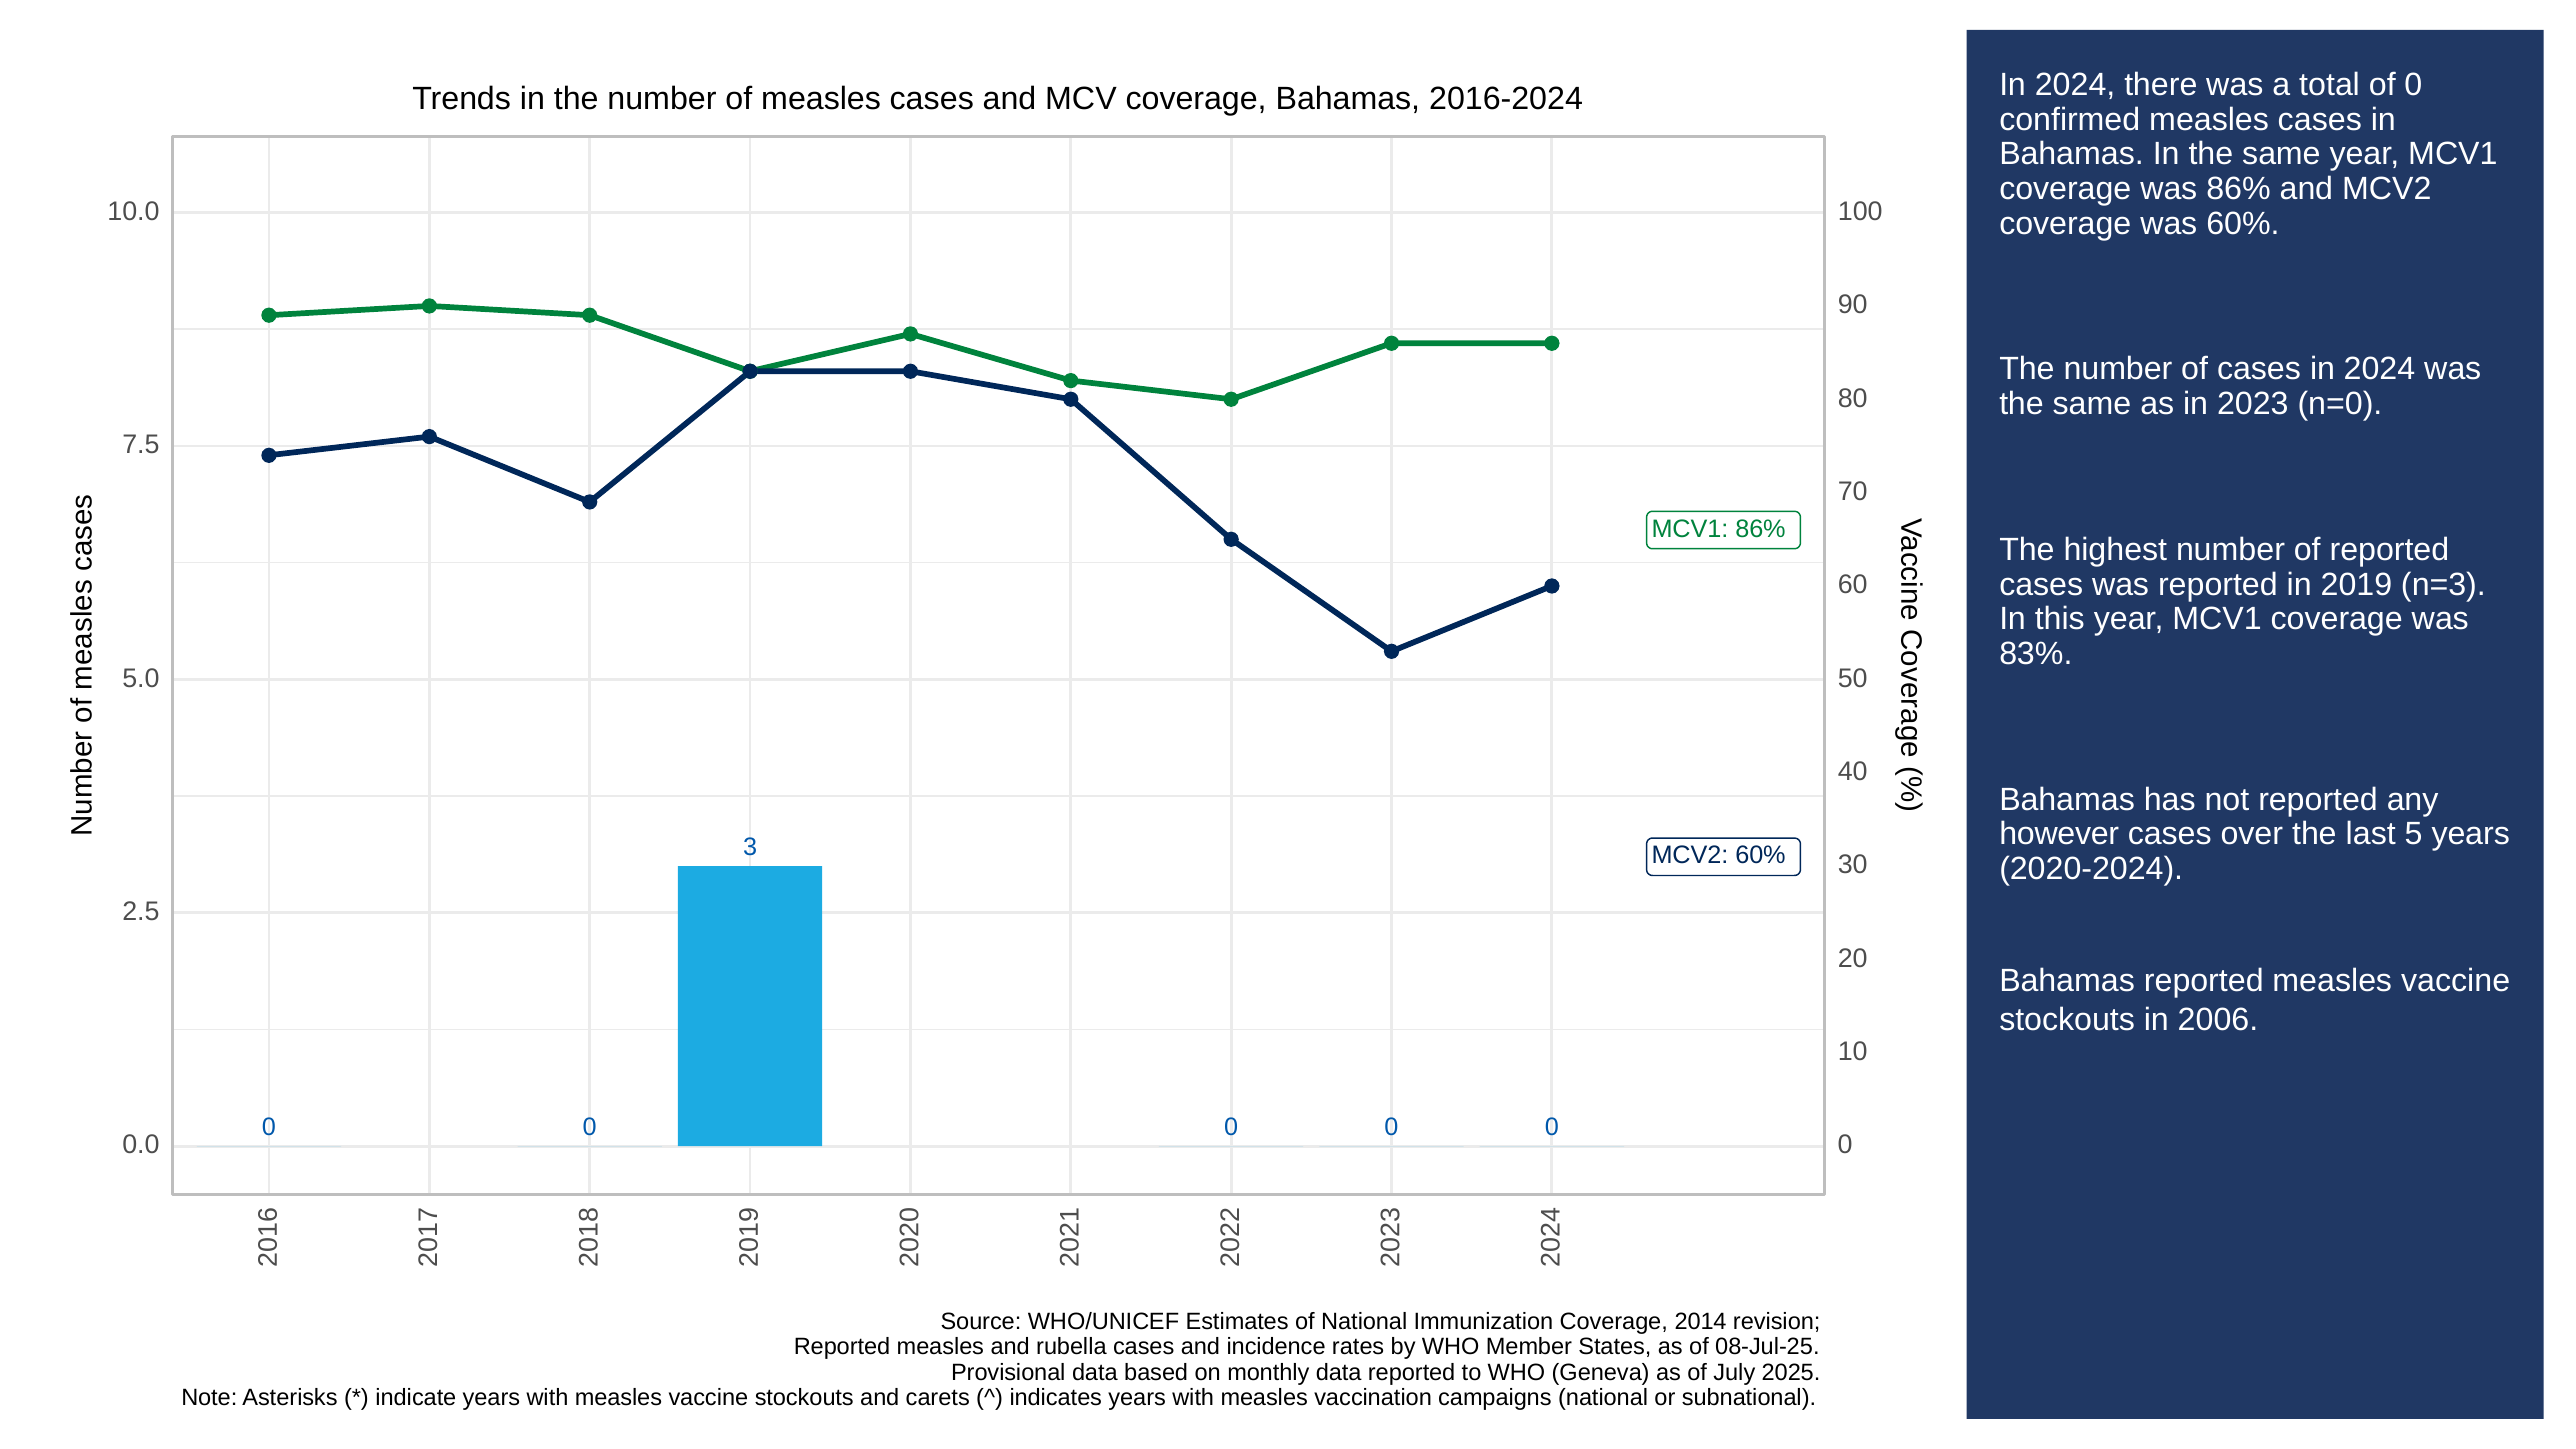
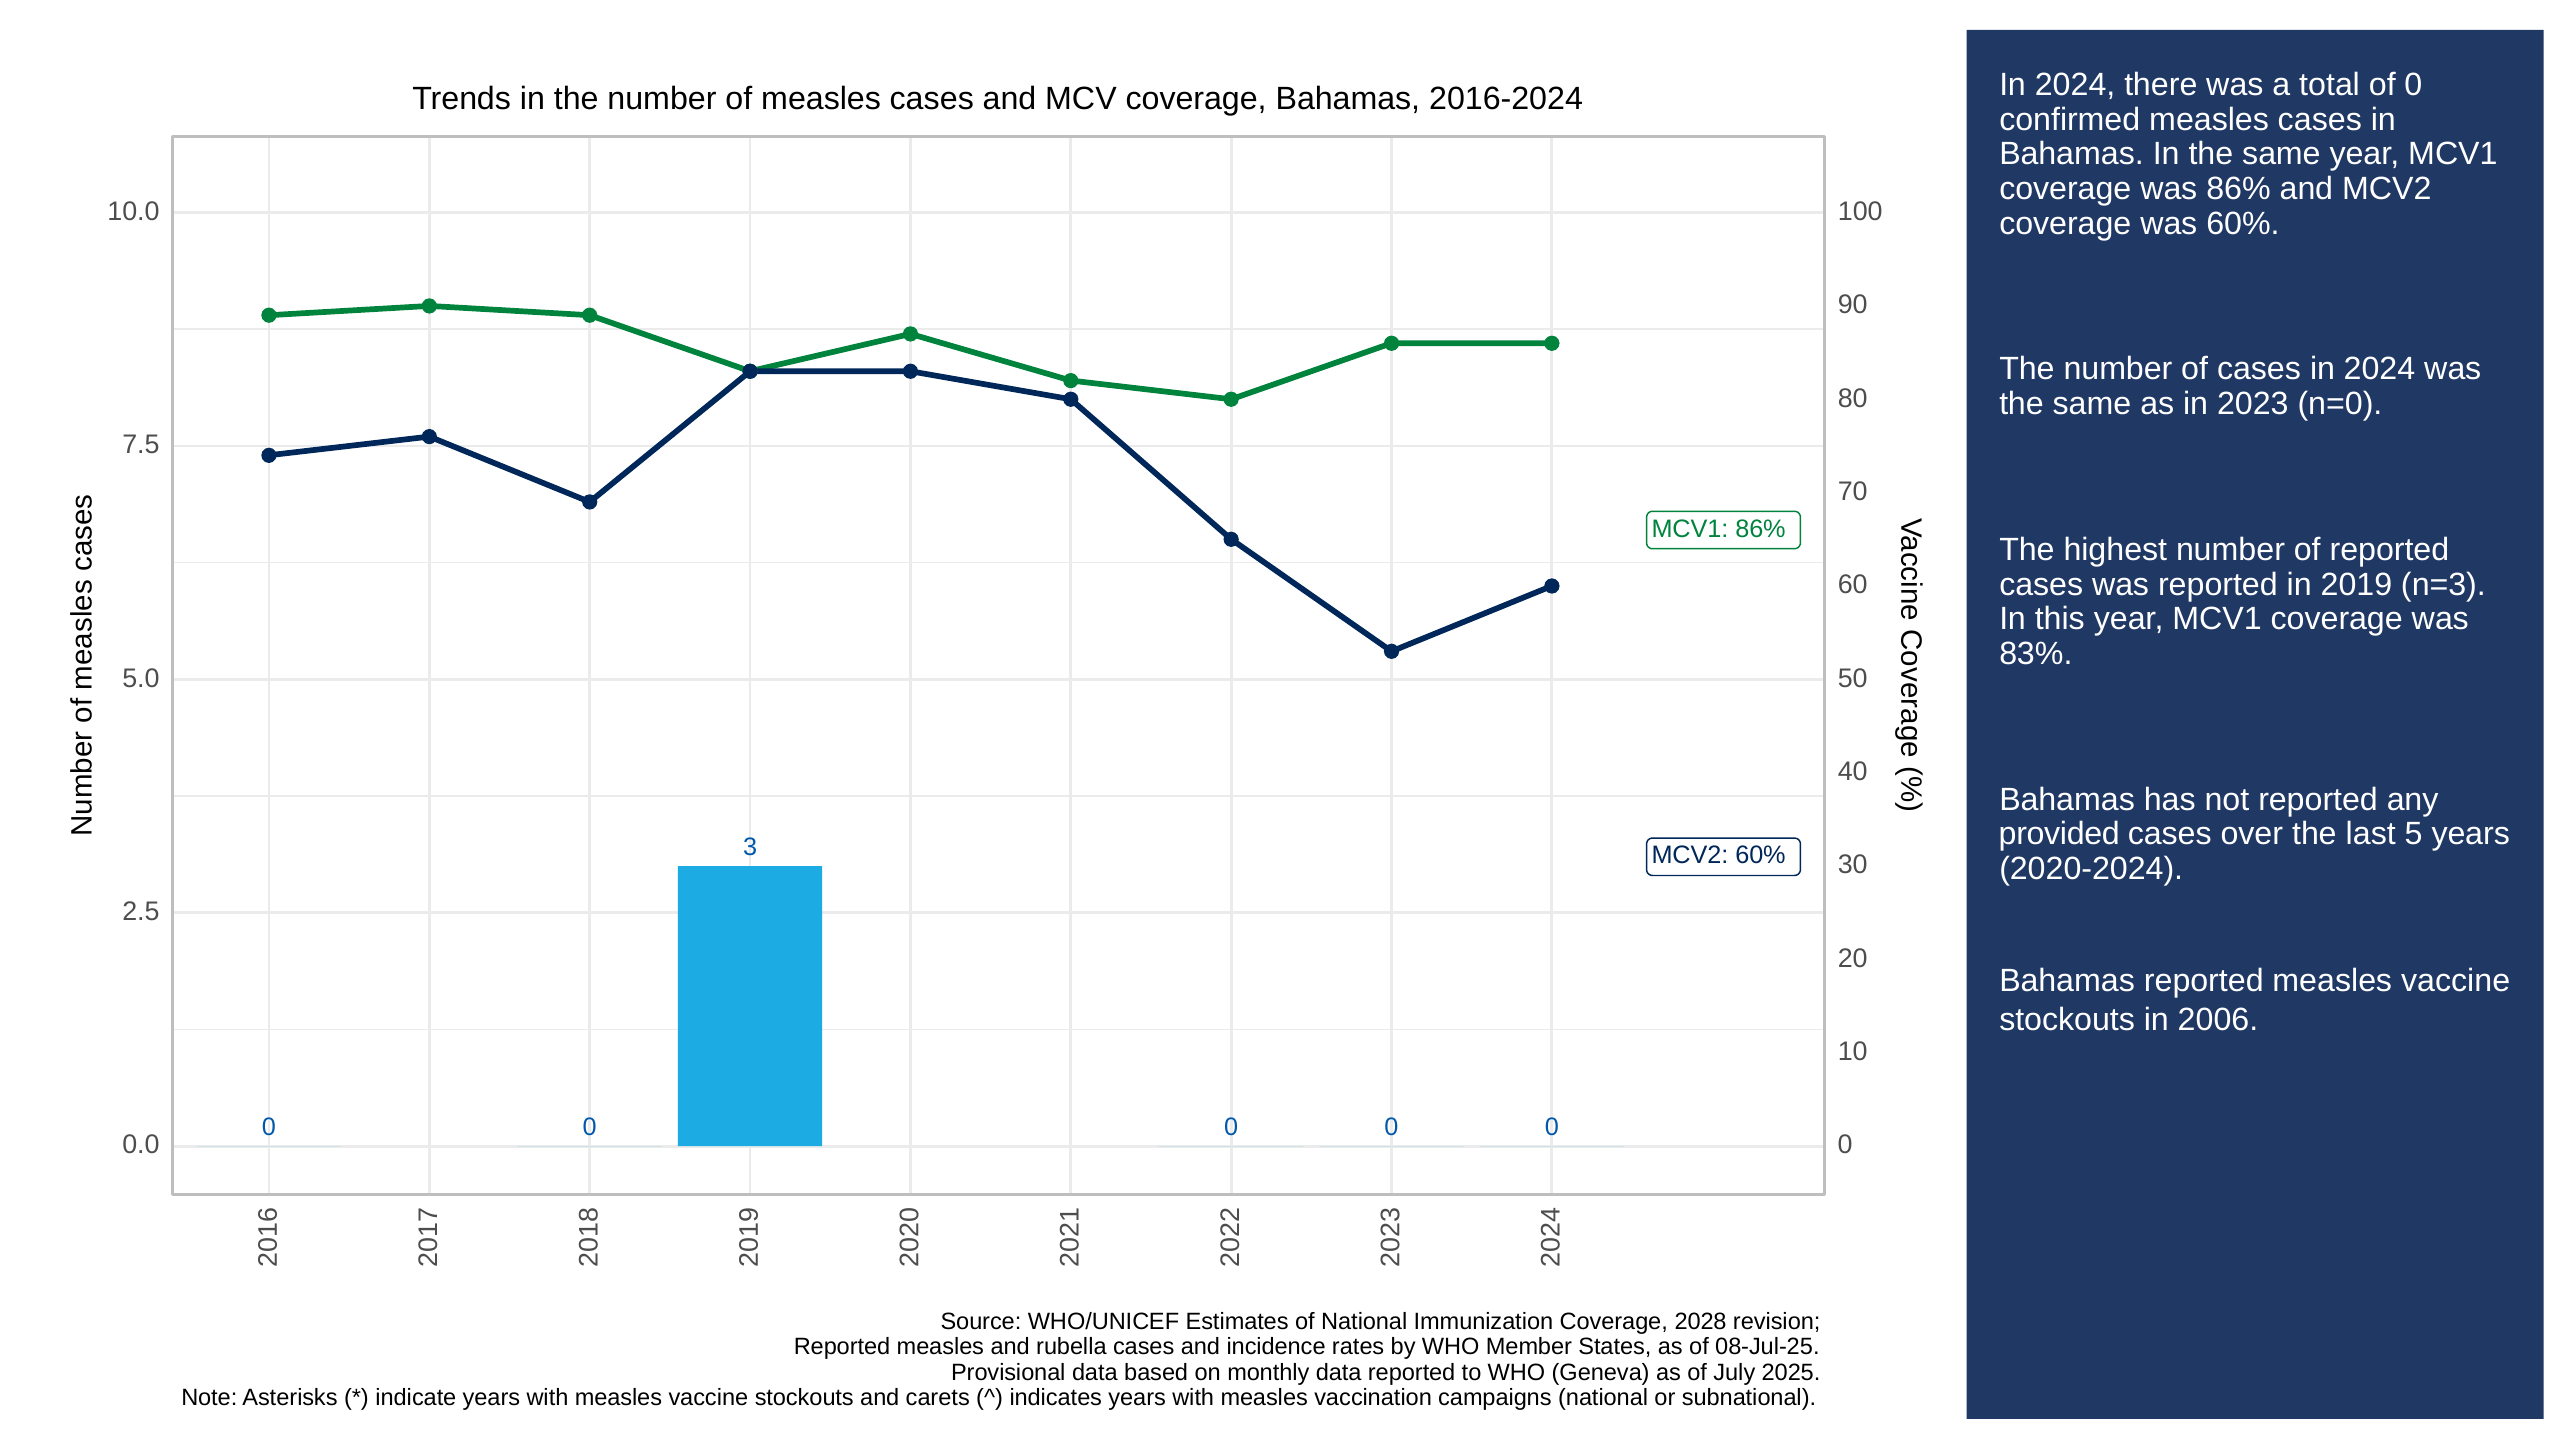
however: however -> provided (2059, 834)
2014: 2014 -> 2028 (1701, 1322)
